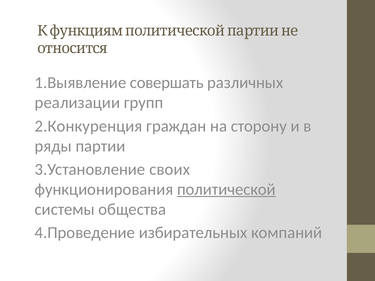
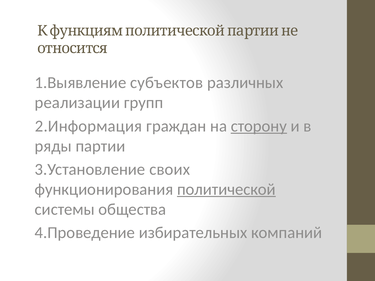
совершать: совершать -> субъектов (167, 83)
2.Конкуренция: 2.Конкуренция -> 2.Информация (89, 126)
сторону underline: none -> present (259, 126)
